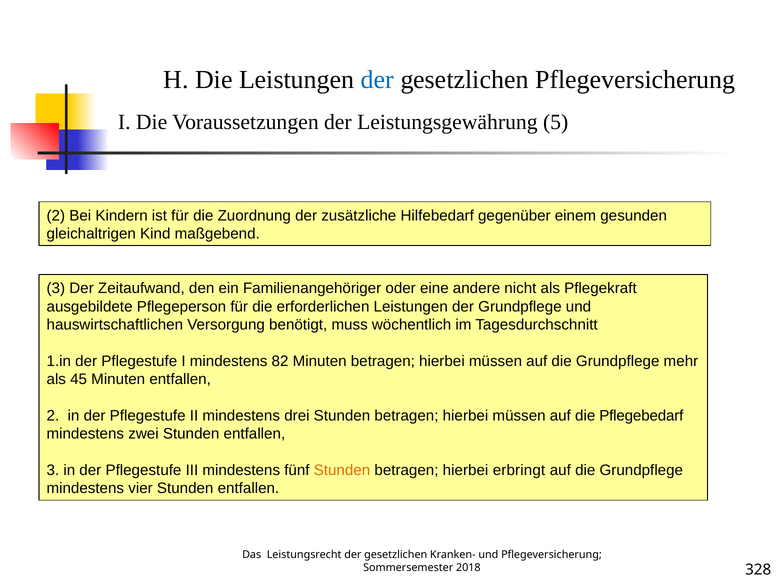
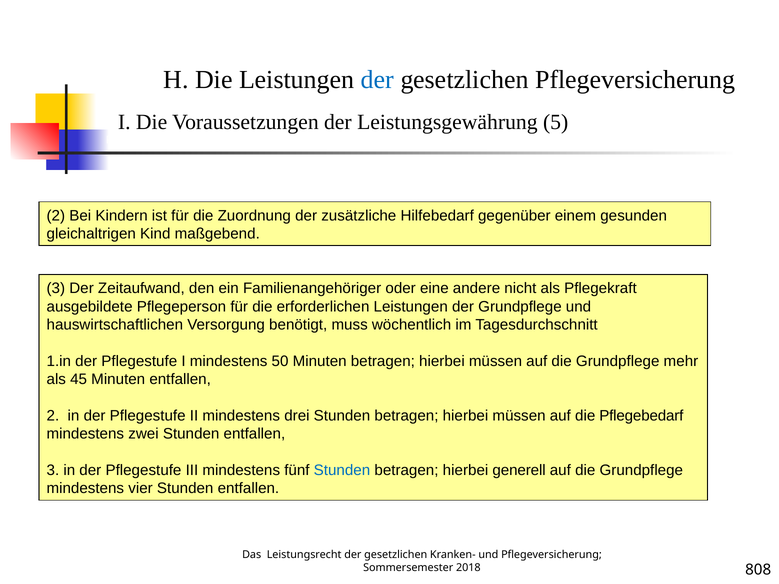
82: 82 -> 50 (280, 361)
Stunden colour: orange -> blue (342, 470)
erbringt: erbringt -> generell (519, 470)
328: 328 -> 808 (758, 570)
